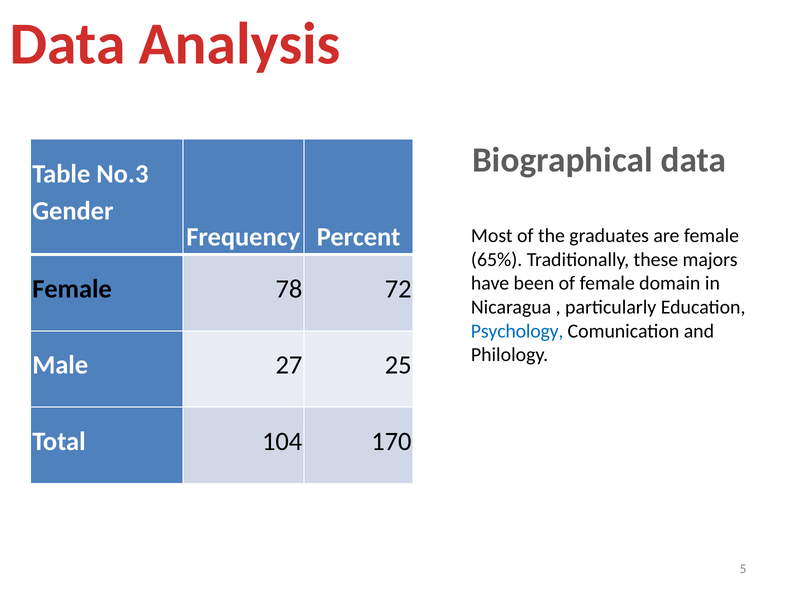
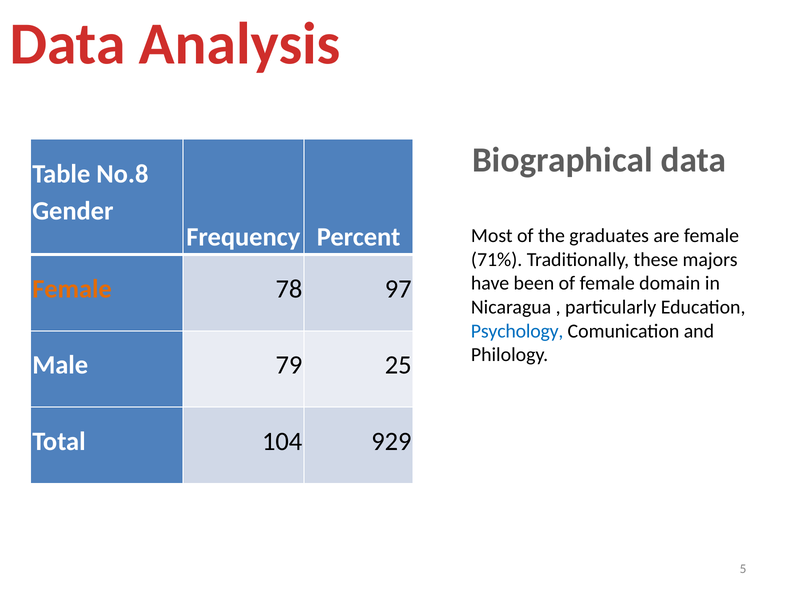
No.3: No.3 -> No.8 (122, 174)
65%: 65% -> 71% (497, 259)
Female colour: black -> orange (72, 289)
72: 72 -> 97 (398, 289)
27: 27 -> 79 (289, 365)
170: 170 -> 929 (391, 441)
